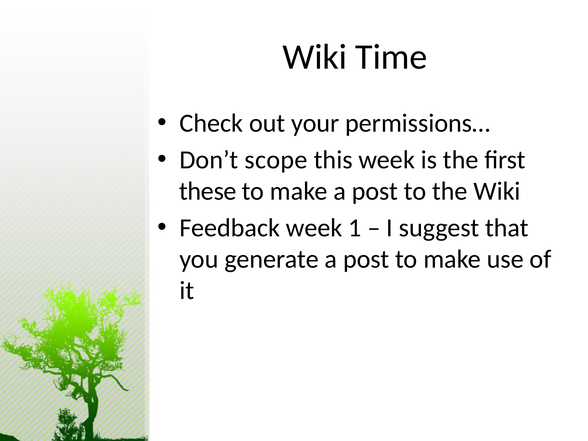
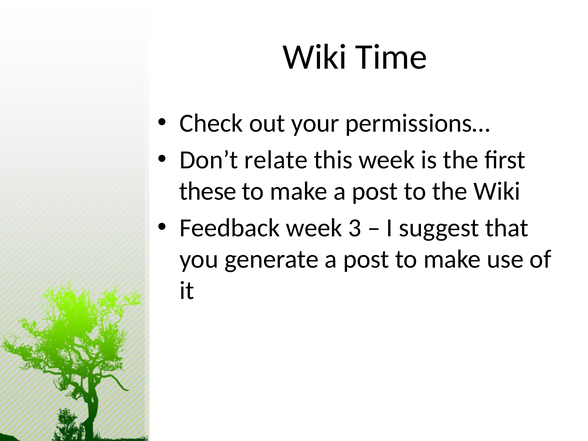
scope: scope -> relate (276, 160)
1: 1 -> 3 (355, 228)
